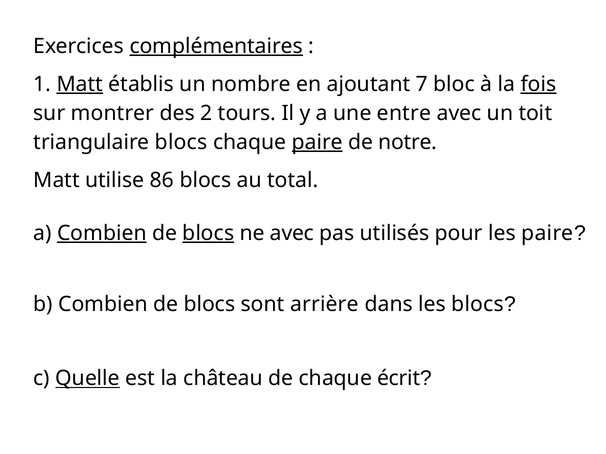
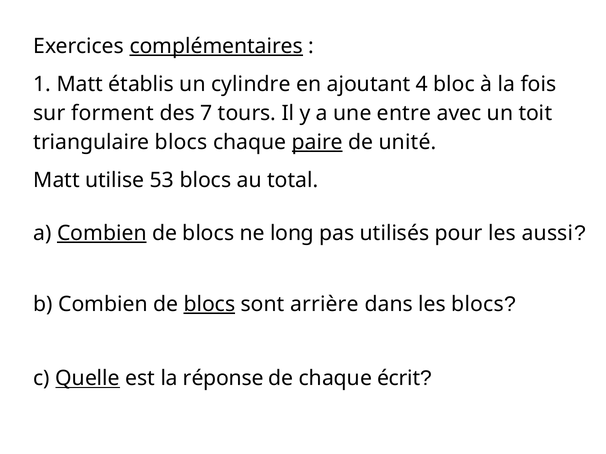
Matt underline: present -> none (80, 84)
nombre: nombre -> cylindre (251, 84)
7: 7 -> 4 (422, 84)
fois underline: present -> none (538, 84)
montrer: montrer -> forment (112, 113)
2: 2 -> 7 (206, 113)
notre: notre -> unité (407, 142)
86: 86 -> 53 (162, 180)
blocs underline: present -> none (208, 233)
ne avec: avec -> long (292, 233)
les paire: paire -> aussi (547, 233)
blocs underline: none -> present (209, 305)
château: château -> réponse (223, 379)
